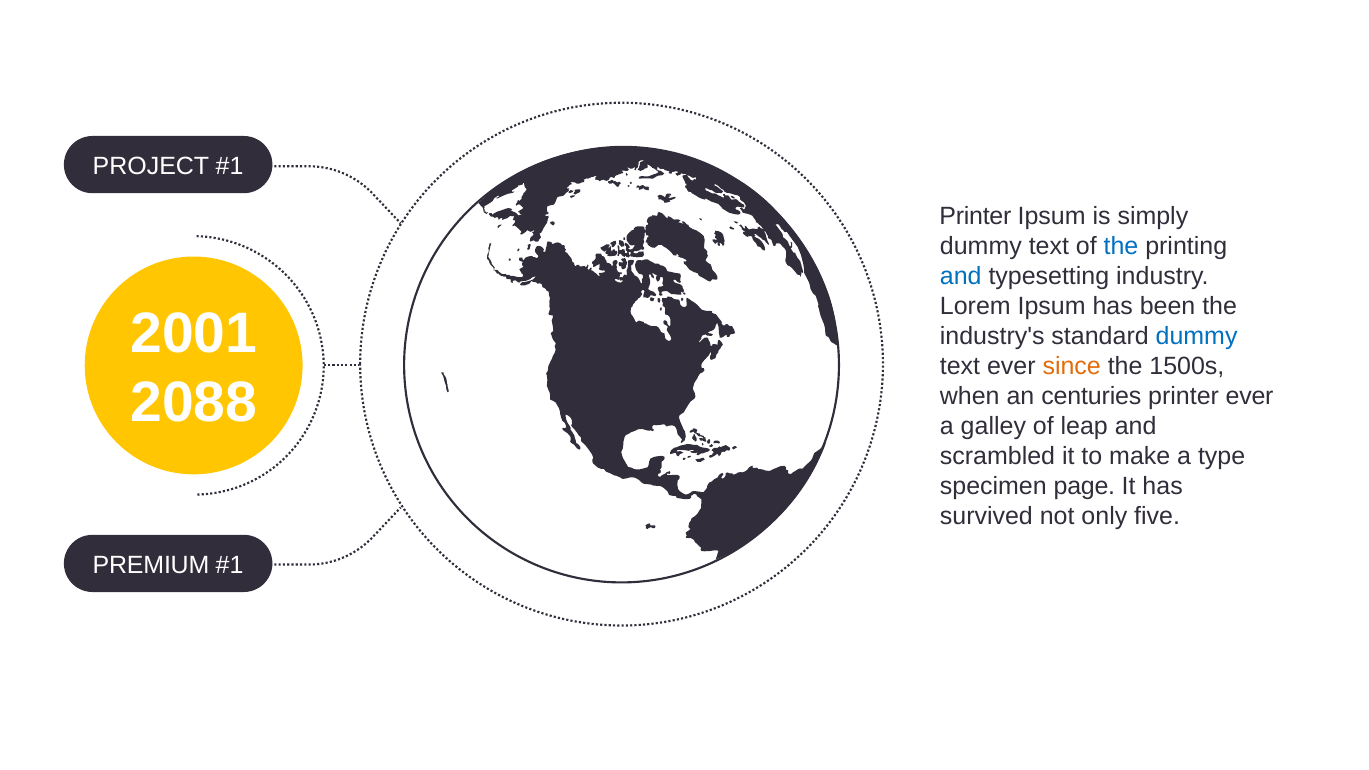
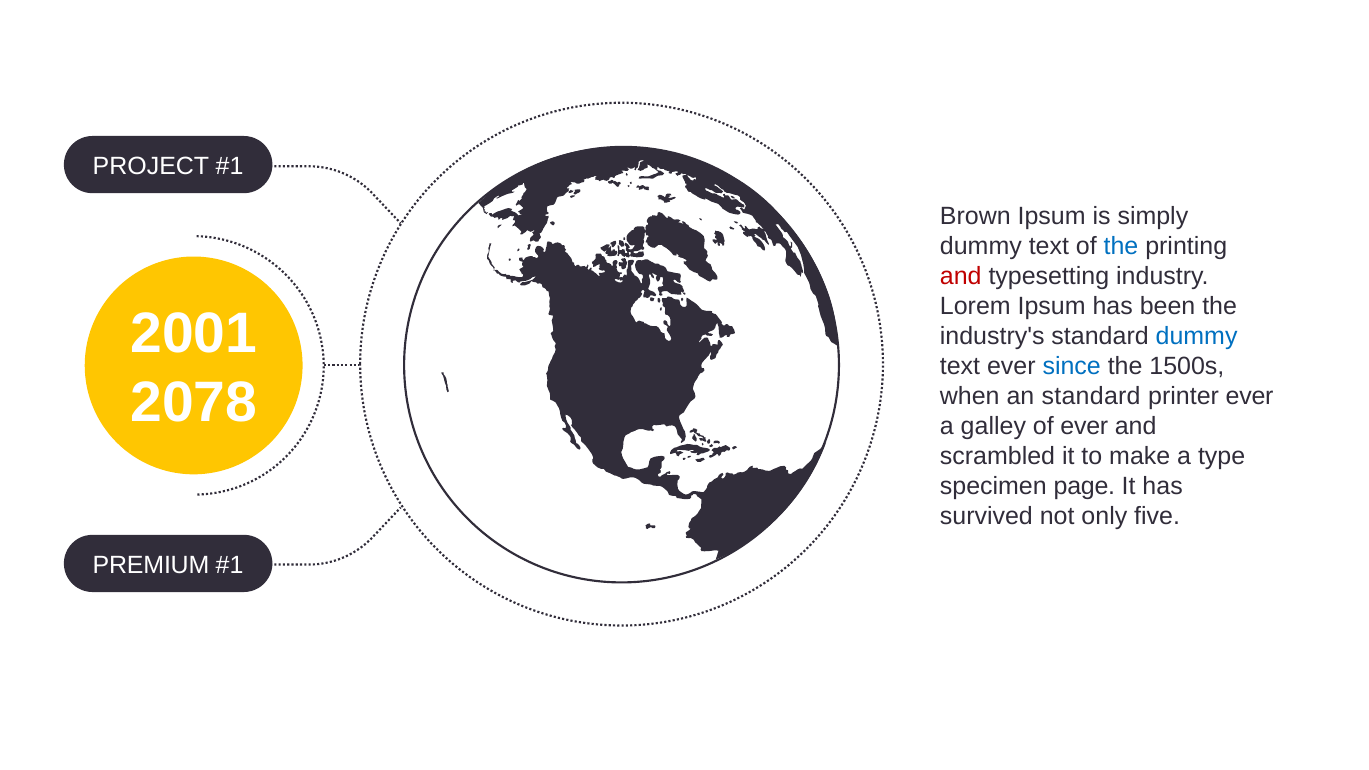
Printer: Printer -> Brown (975, 217)
and colour: blue -> red (961, 276)
since colour: orange -> blue (1072, 366)
2088: 2088 -> 2078 (194, 402)
an centuries: centuries -> standard (1091, 396)
of leap: leap -> ever (1084, 426)
